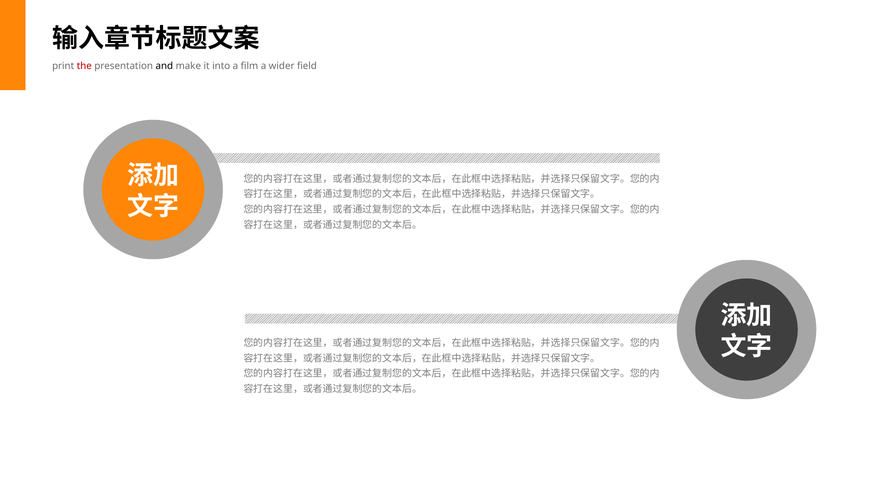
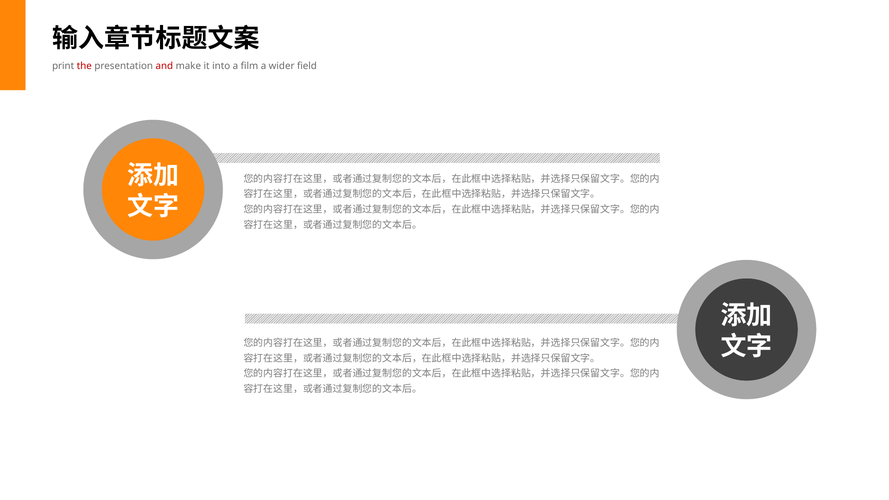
and colour: black -> red (164, 66)
